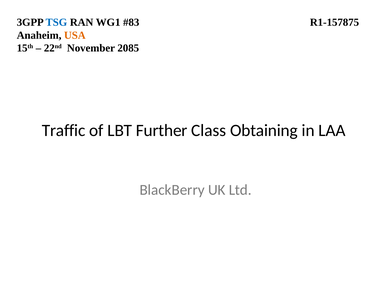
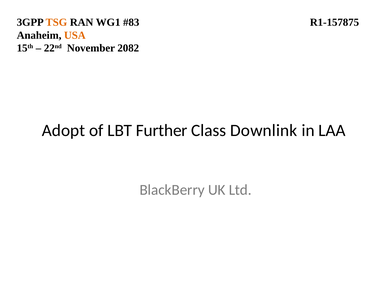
TSG colour: blue -> orange (56, 22)
2085: 2085 -> 2082 (128, 48)
Traffic: Traffic -> Adopt (64, 130)
Obtaining: Obtaining -> Downlink (264, 130)
